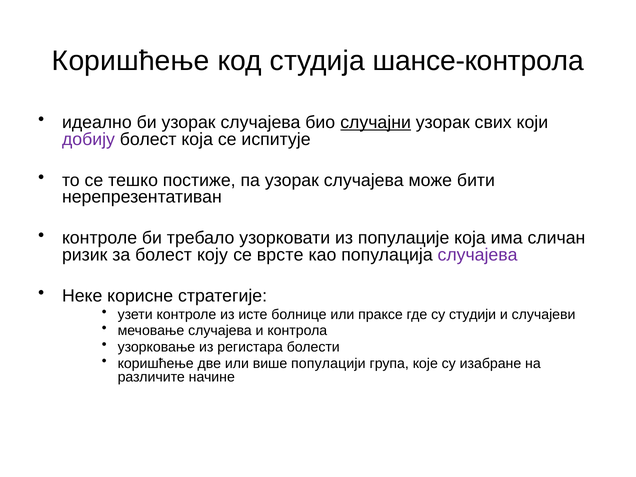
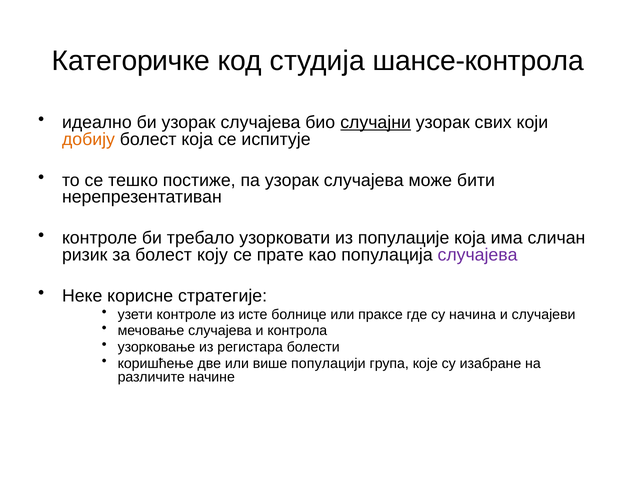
Коришћење: Коришћење -> Категоричке (131, 61)
добију colour: purple -> orange (88, 139)
врсте: врсте -> прате (280, 255)
студији: студији -> начина (472, 314)
